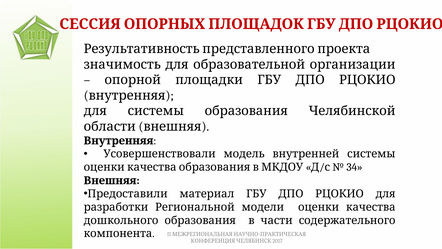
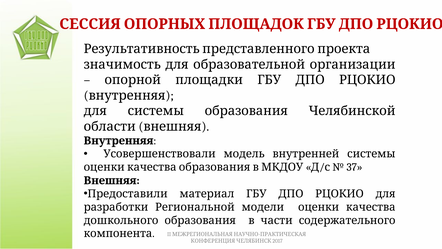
34: 34 -> 37 (354, 167)
